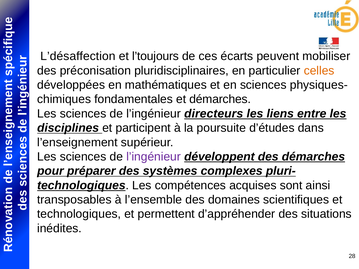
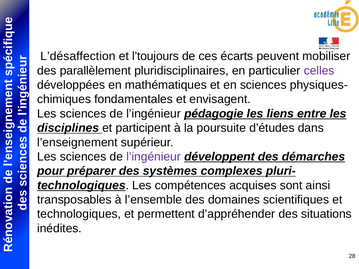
préconisation: préconisation -> parallèlement (95, 71)
celles colour: orange -> purple (319, 71)
et démarches: démarches -> envisagent (220, 99)
directeurs: directeurs -> pédagogie (214, 114)
